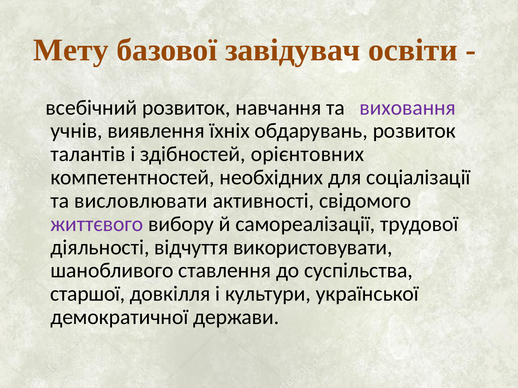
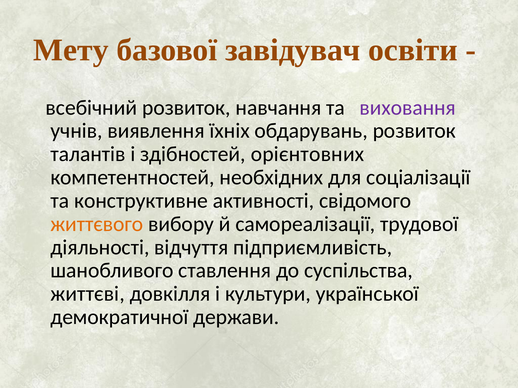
висловлювати: висловлювати -> конструктивне (141, 201)
життєвого colour: purple -> orange (97, 224)
використовувати: використовувати -> підприємливість (313, 248)
старшої: старшої -> життєві (88, 294)
